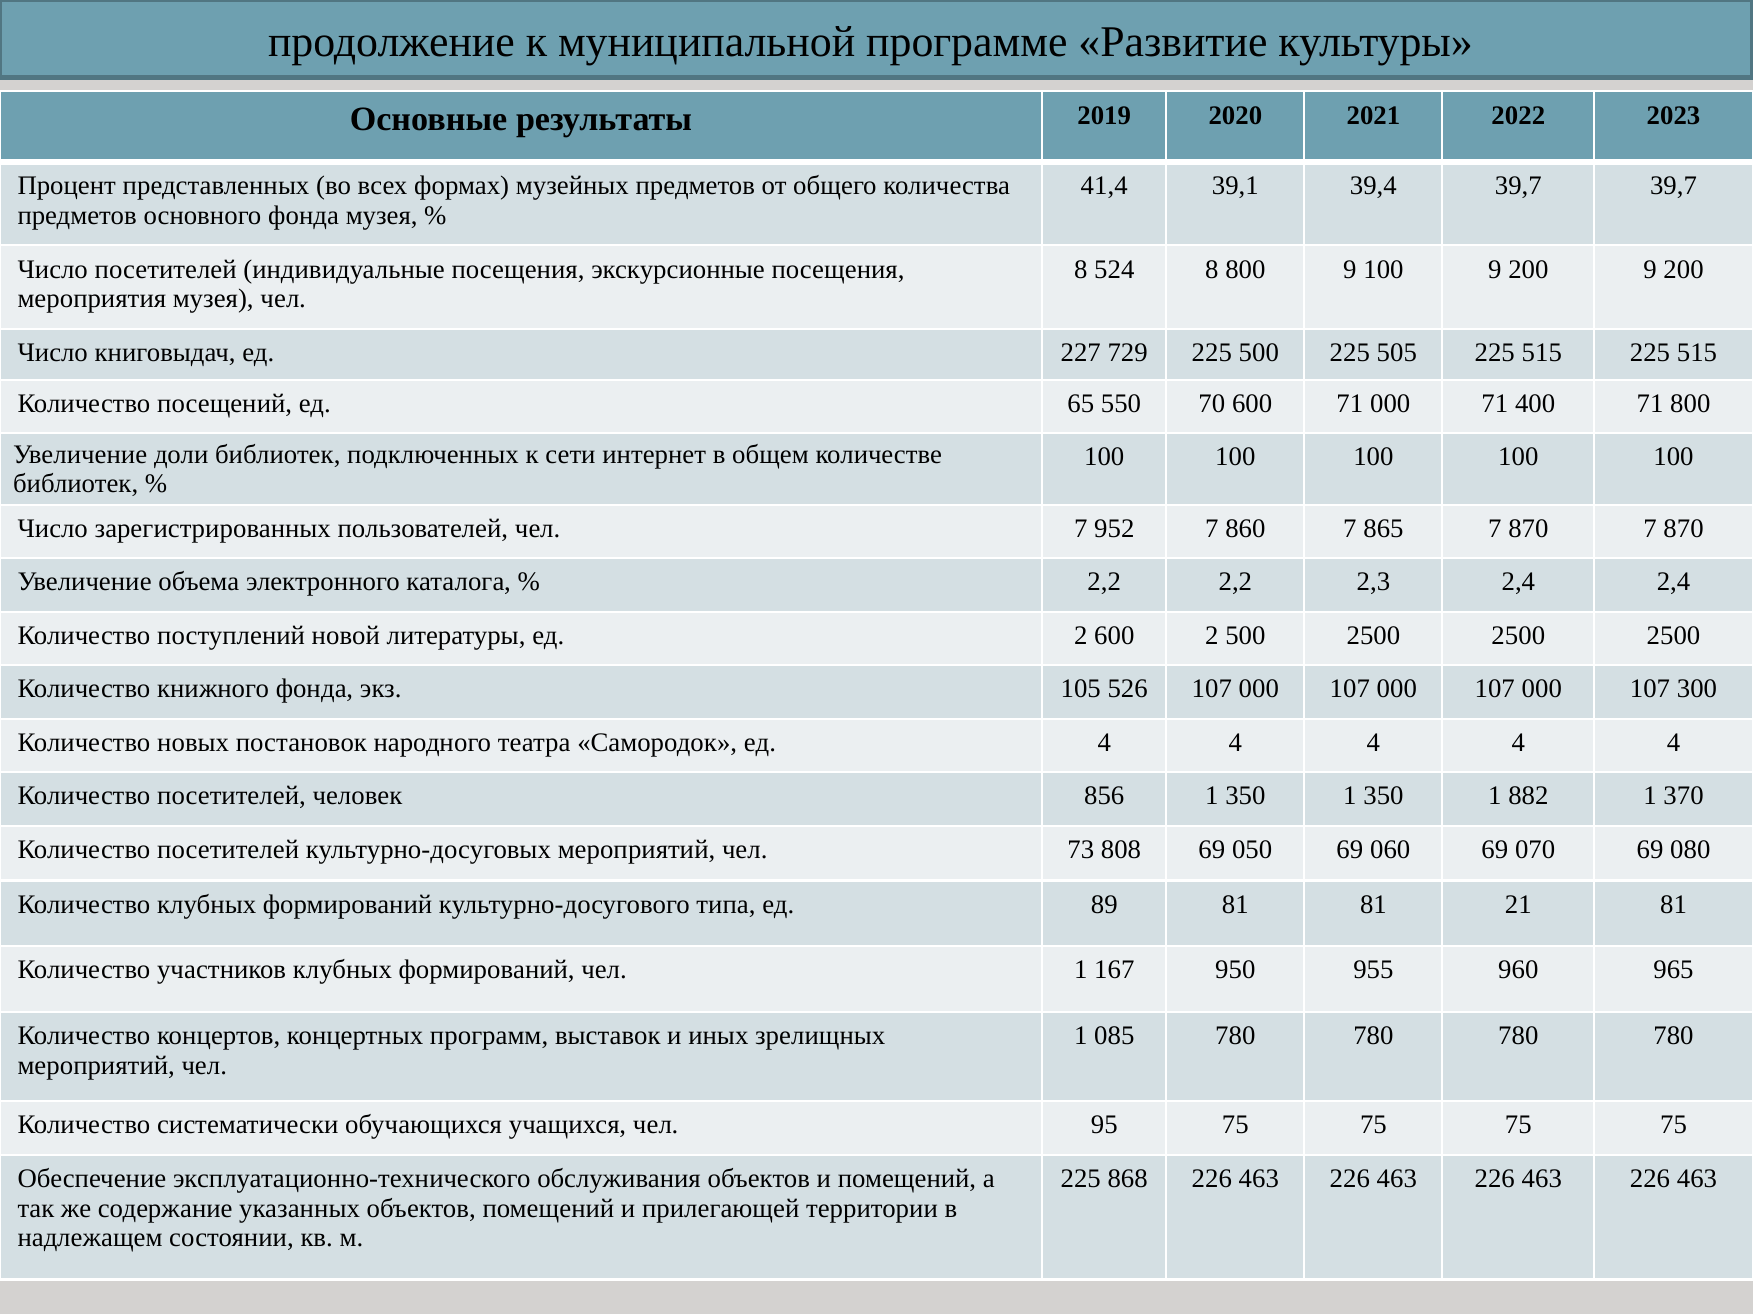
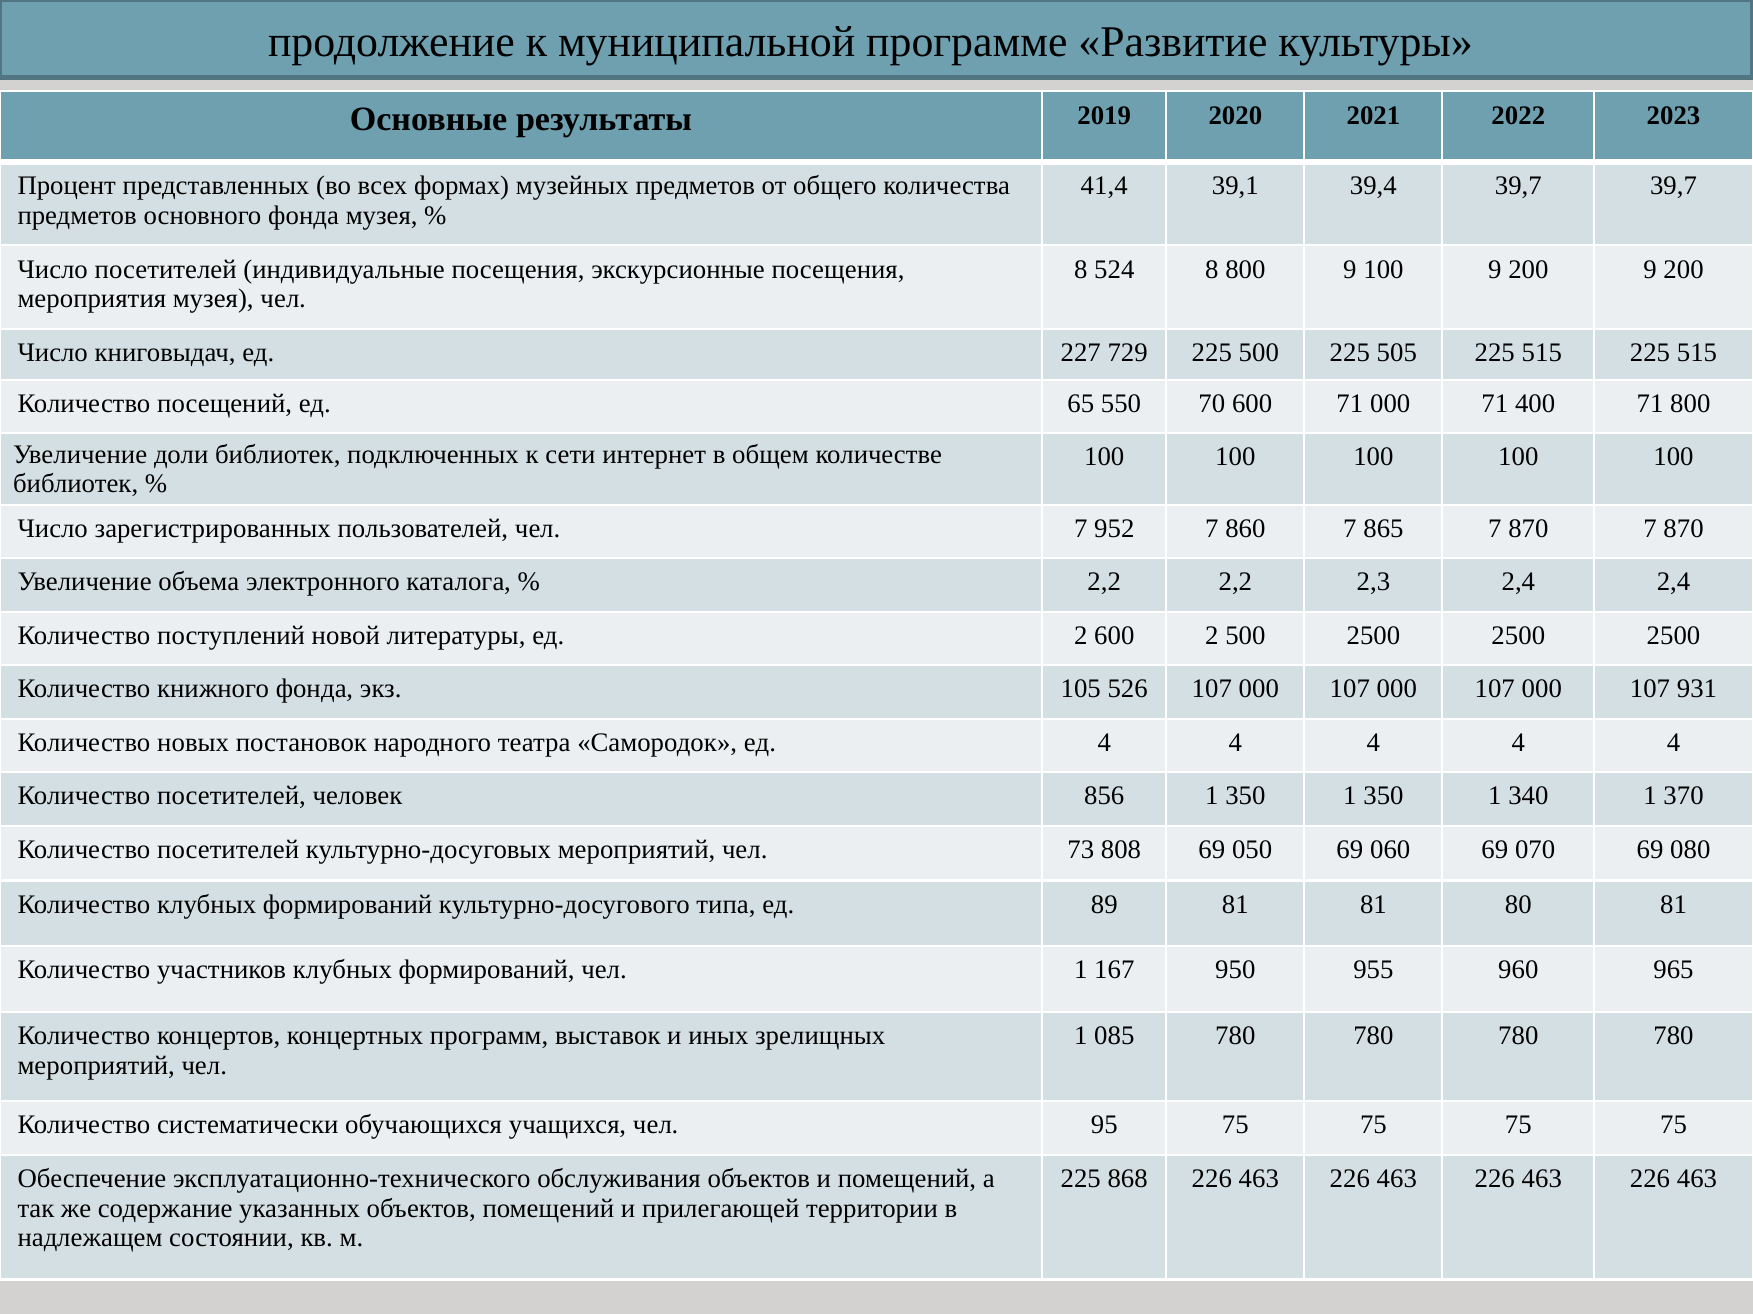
300: 300 -> 931 (1697, 689)
882: 882 -> 340 (1528, 797)
21: 21 -> 80 (1518, 905)
